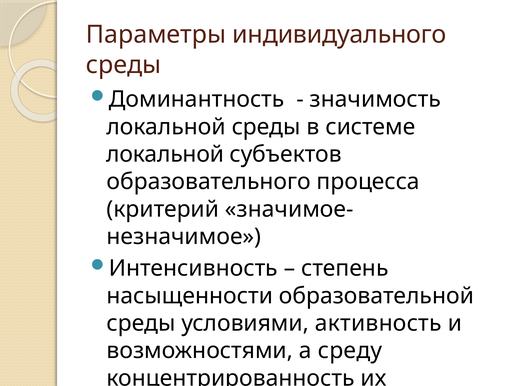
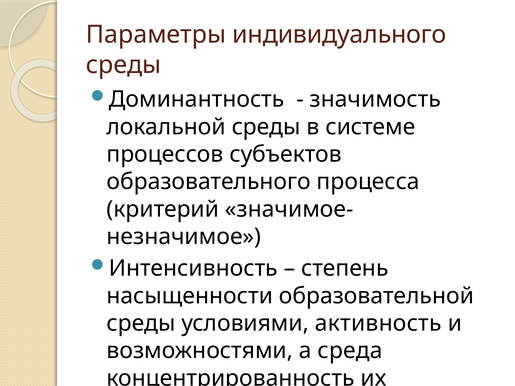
локальной: локальной -> процессов (165, 154)
среду: среду -> среда (350, 351)
